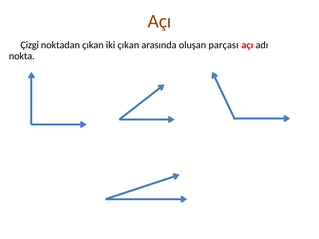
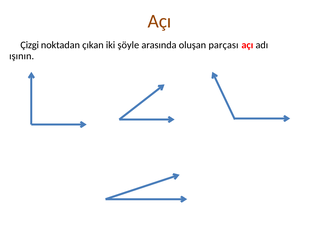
iki çıkan: çıkan -> şöyle (128, 45)
nokta: nokta -> ışının (22, 56)
